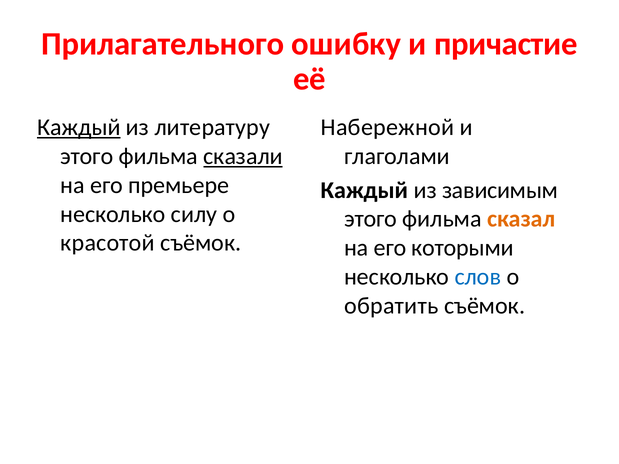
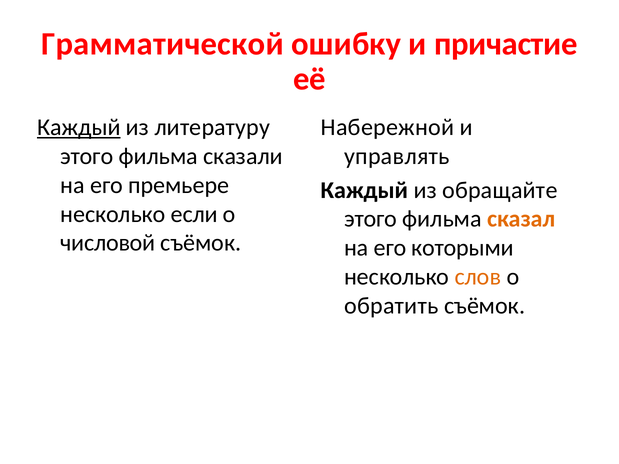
Прилагательного: Прилагательного -> Грамматической (163, 44)
сказали underline: present -> none (243, 156)
глаголами: глаголами -> управлять (397, 156)
зависимым: зависимым -> обращайте (500, 190)
силу: силу -> если (194, 214)
красотой: красотой -> числовой (108, 243)
слов colour: blue -> orange (478, 277)
